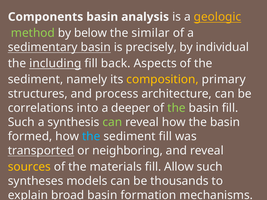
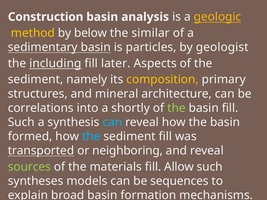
Components: Components -> Construction (46, 17)
method colour: light green -> yellow (33, 33)
precisely: precisely -> particles (151, 47)
individual: individual -> geologist (222, 47)
fill back: back -> later (116, 63)
process: process -> mineral (117, 94)
deeper: deeper -> shortly (131, 108)
can colour: light green -> light blue (112, 122)
sources colour: yellow -> light green (29, 167)
thousands: thousands -> sequences (179, 181)
